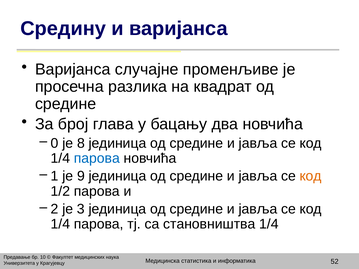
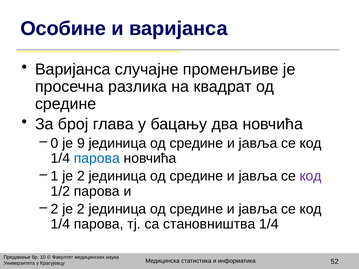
Средину: Средину -> Особине (63, 29)
8: 8 -> 9 (81, 143)
9: 9 -> 2 (81, 176)
код colour: orange -> purple (311, 176)
3: 3 -> 2 (81, 209)
